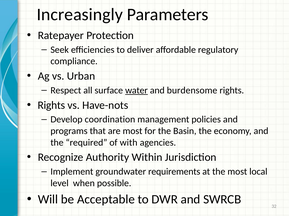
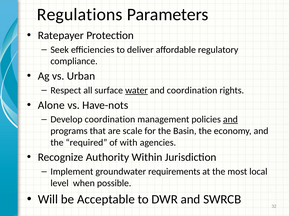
Increasingly: Increasingly -> Regulations (80, 14)
and burdensome: burdensome -> coordination (192, 91)
Rights: Rights -> Alone (51, 105)
and underline: none -> present (230, 120)
are most: most -> scale (133, 131)
